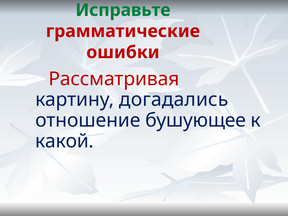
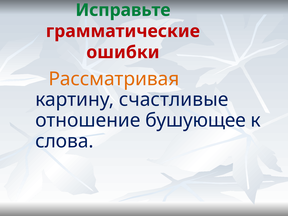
Рассматривая colour: red -> orange (114, 79)
догадались: догадались -> счастливые (174, 100)
какой: какой -> слова (64, 141)
